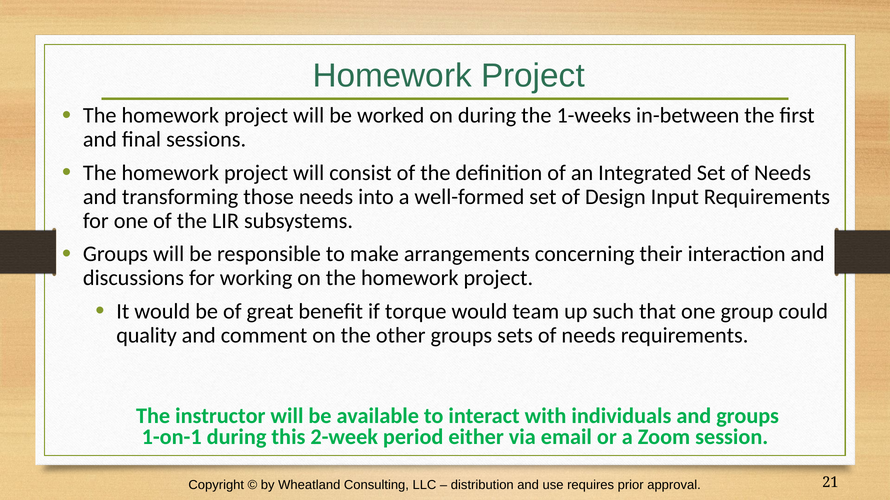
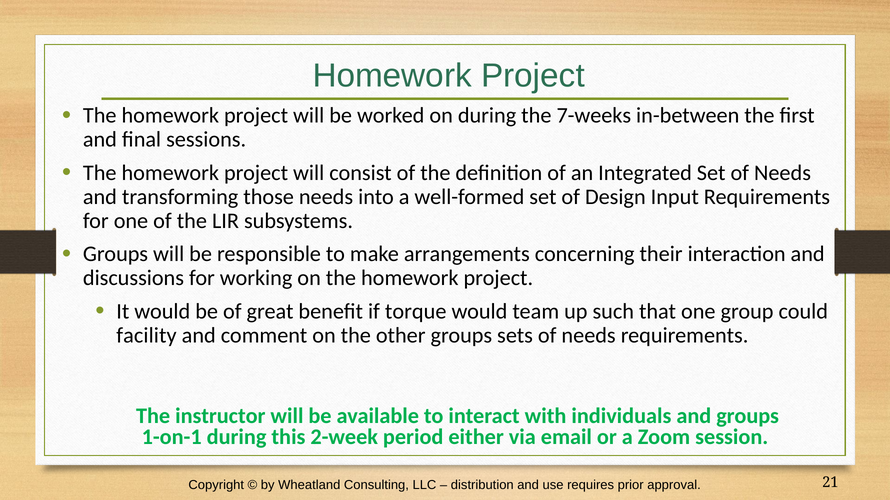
1-weeks: 1-weeks -> 7-weeks (594, 116)
quality: quality -> facility (146, 336)
